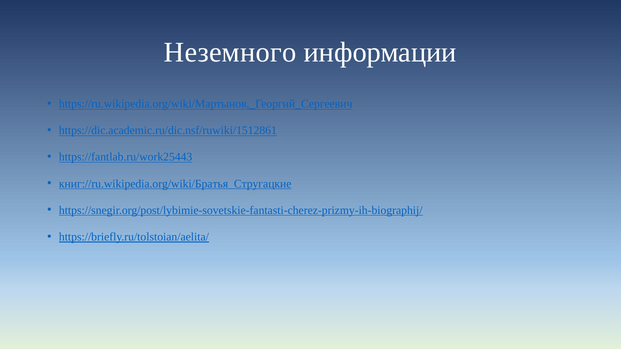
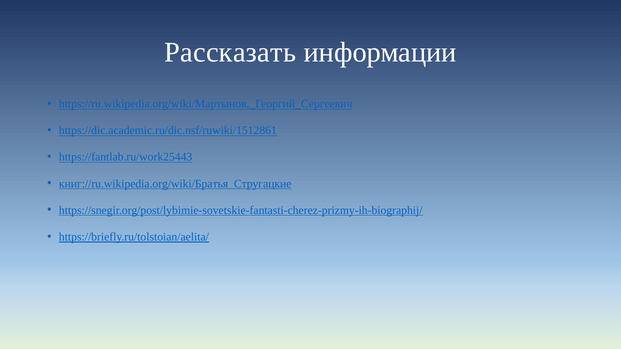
Неземного: Неземного -> Рассказать (230, 52)
